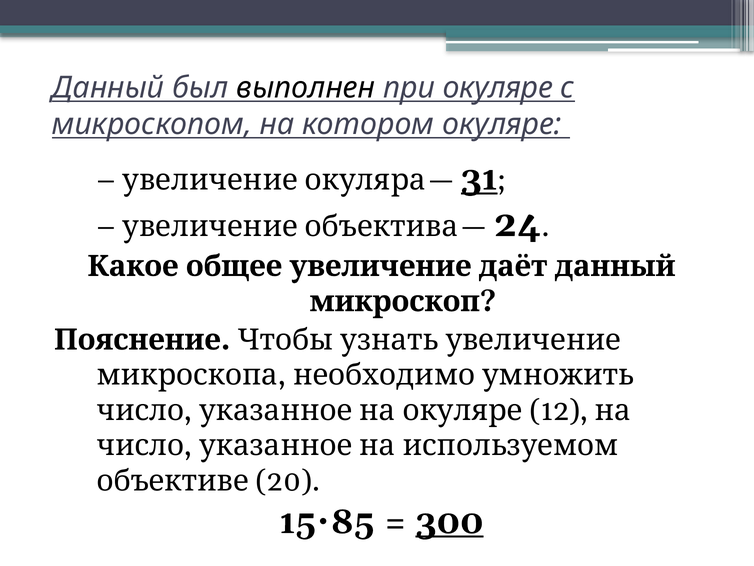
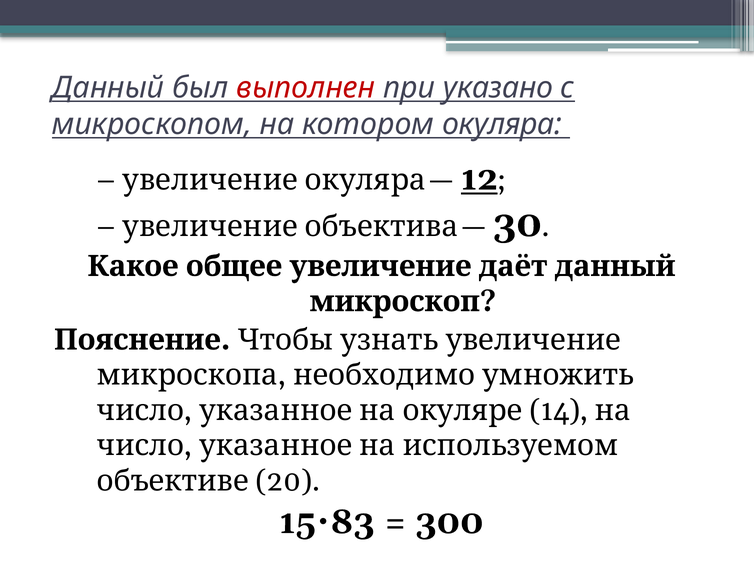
выполнен colour: black -> red (306, 88)
при окуляре: окуляре -> указано (498, 88)
котором окуляре: окуляре -> окуляра (502, 124)
31: 31 -> 12 (479, 178)
24: 24 -> 30 (518, 224)
12: 12 -> 14 (559, 410)
85: 85 -> 83 (353, 522)
300 underline: present -> none (450, 522)
